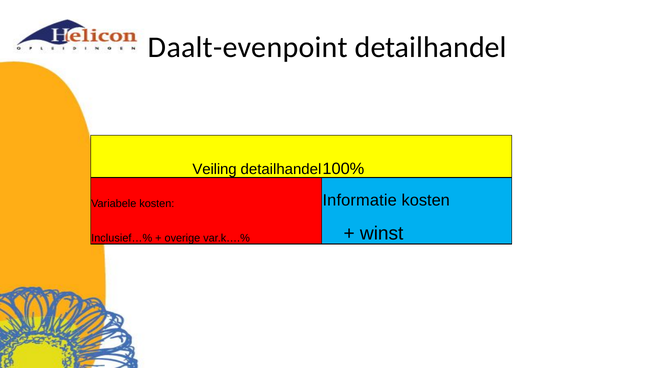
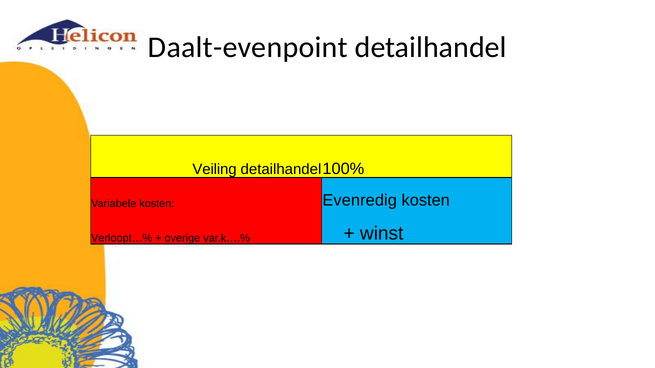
Informatie: Informatie -> Evenredig (360, 201)
Inclusief…%: Inclusief…% -> Verloopt…% (122, 238)
